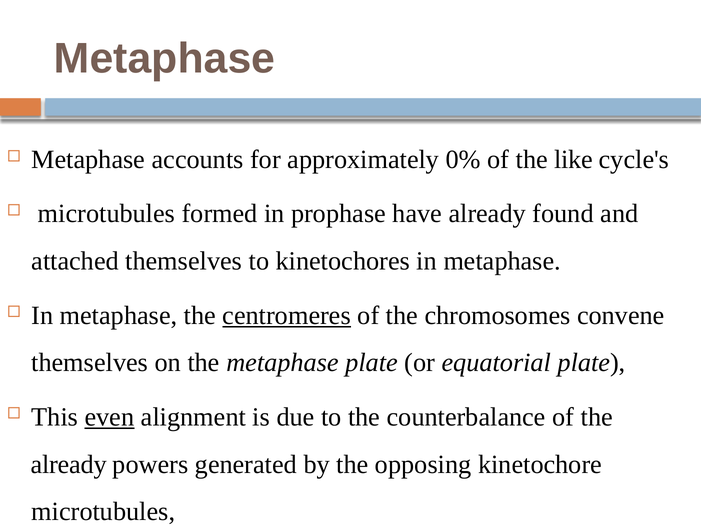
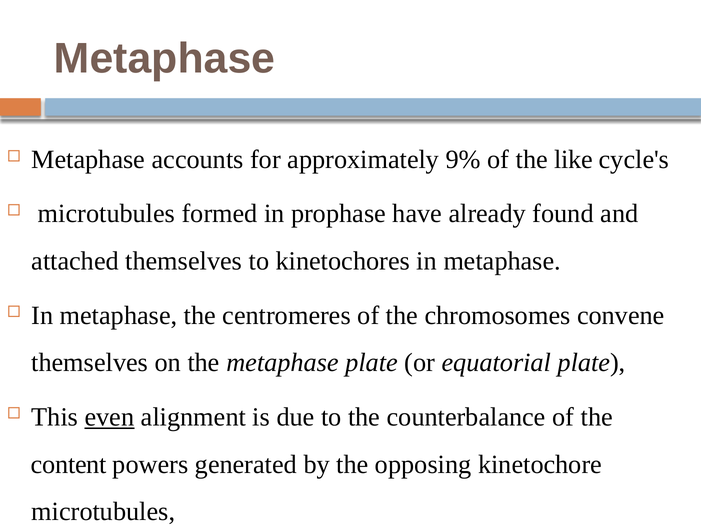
0%: 0% -> 9% (463, 160)
centromeres underline: present -> none (287, 315)
already: already -> content (69, 464)
